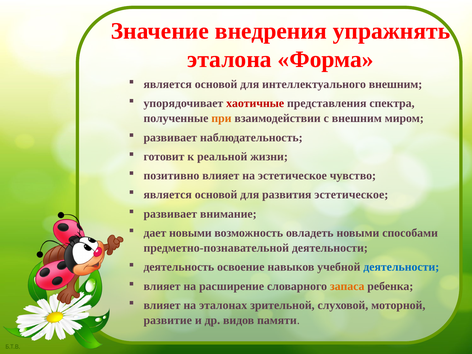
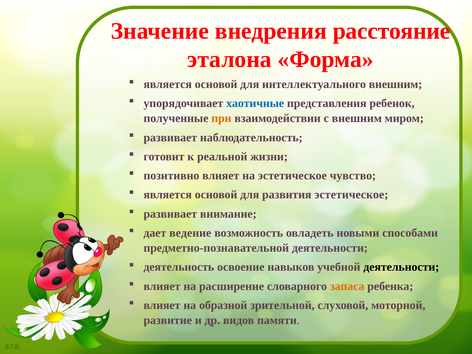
упражнять: упражнять -> расстояние (392, 31)
хаотичные colour: red -> blue (255, 103)
спектра: спектра -> ребенок (392, 103)
дает новыми: новыми -> ведение (190, 233)
деятельности colour: blue -> black (401, 267)
эталонах: эталонах -> образной (223, 305)
